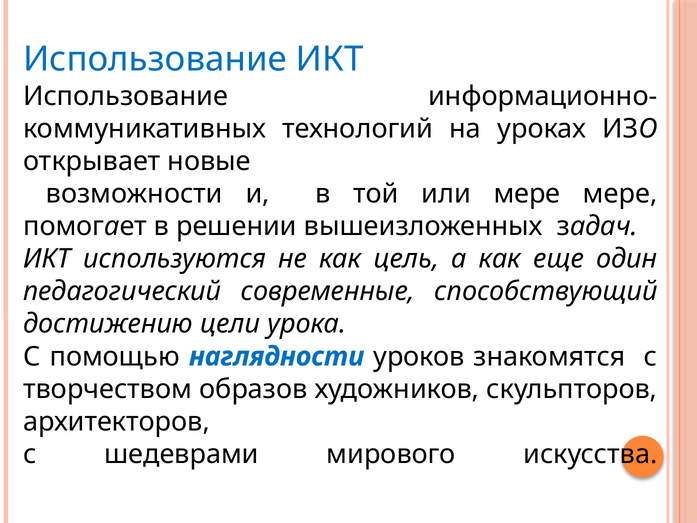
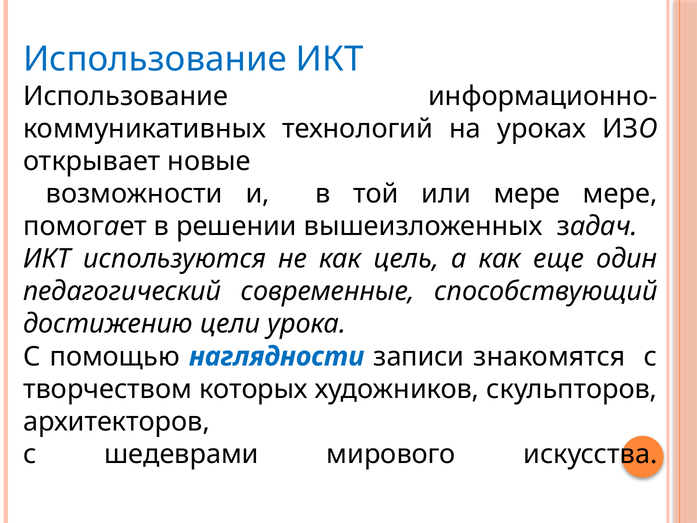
уроков: уроков -> записи (419, 356)
образов: образов -> которых (254, 389)
